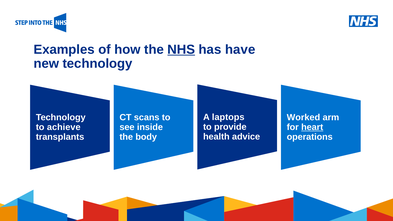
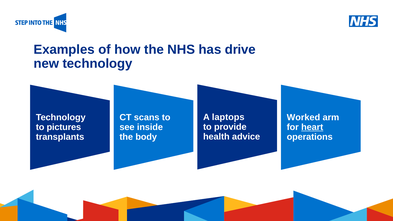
NHS underline: present -> none (181, 49)
have: have -> drive (240, 49)
achieve: achieve -> pictures (64, 127)
